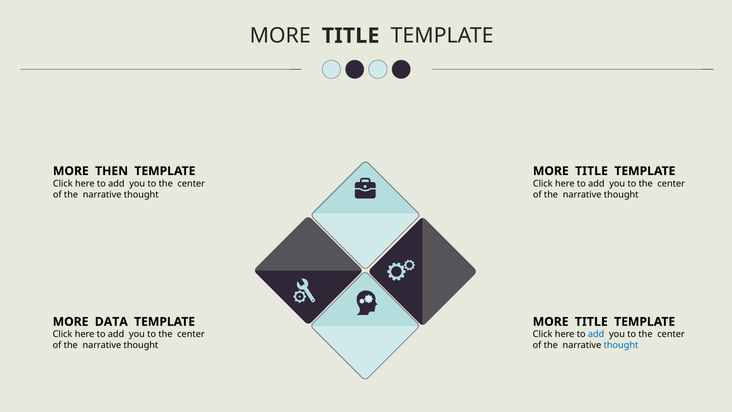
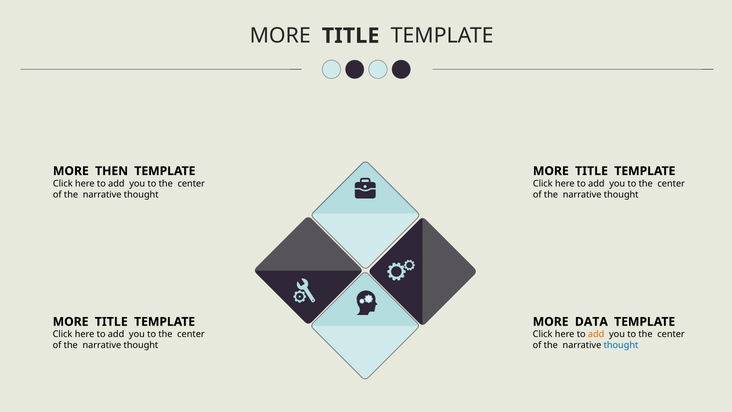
DATA: DATA -> TITLE (111, 322)
TITLE: TITLE -> DATA (591, 322)
add colour: blue -> orange (596, 334)
